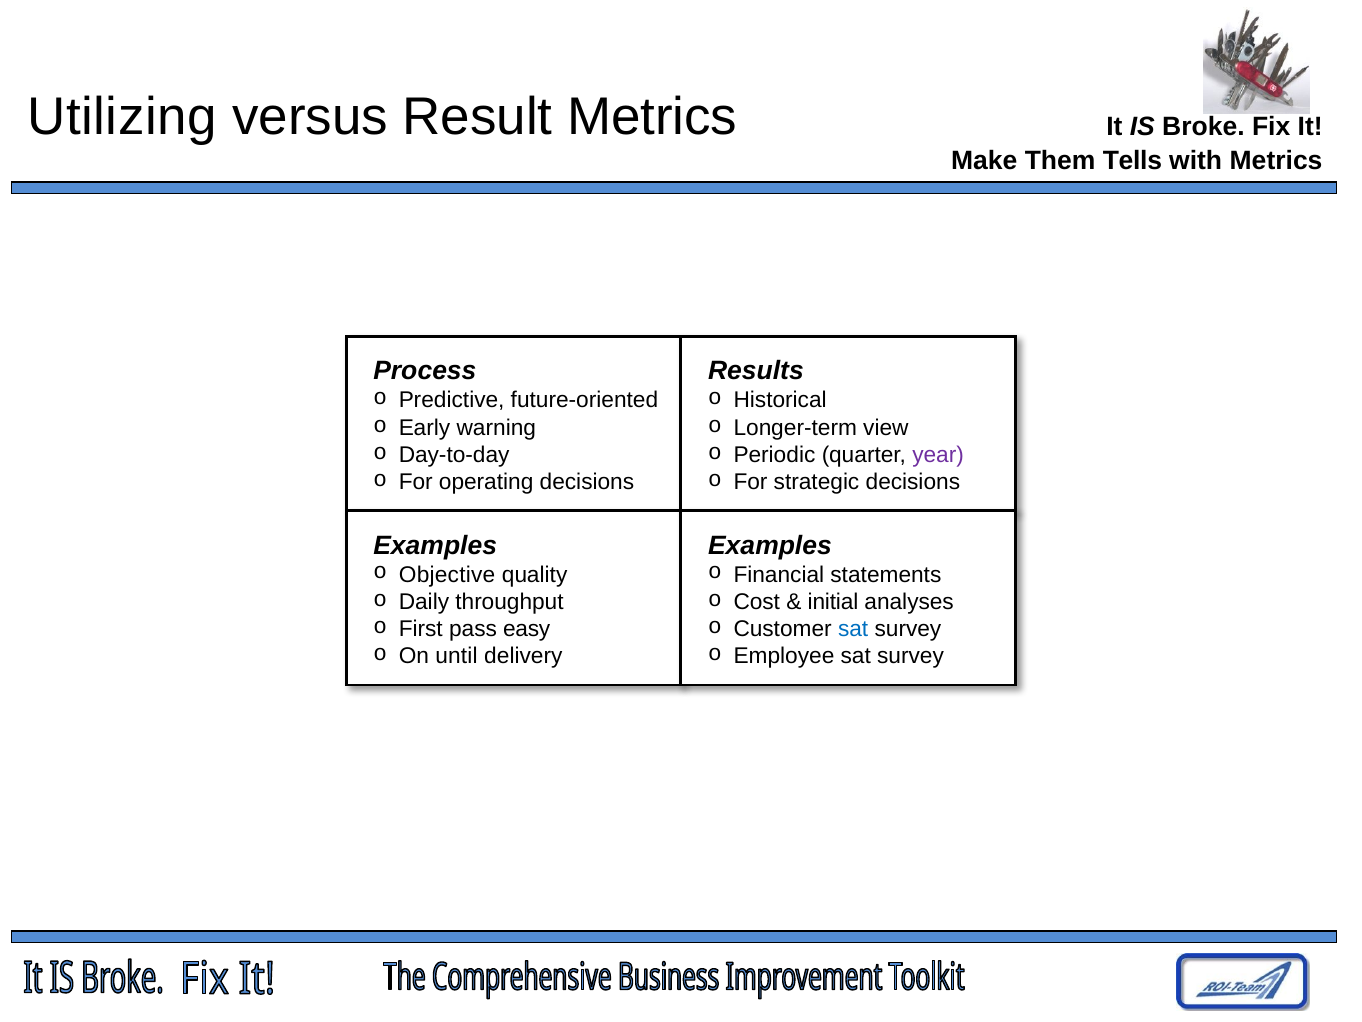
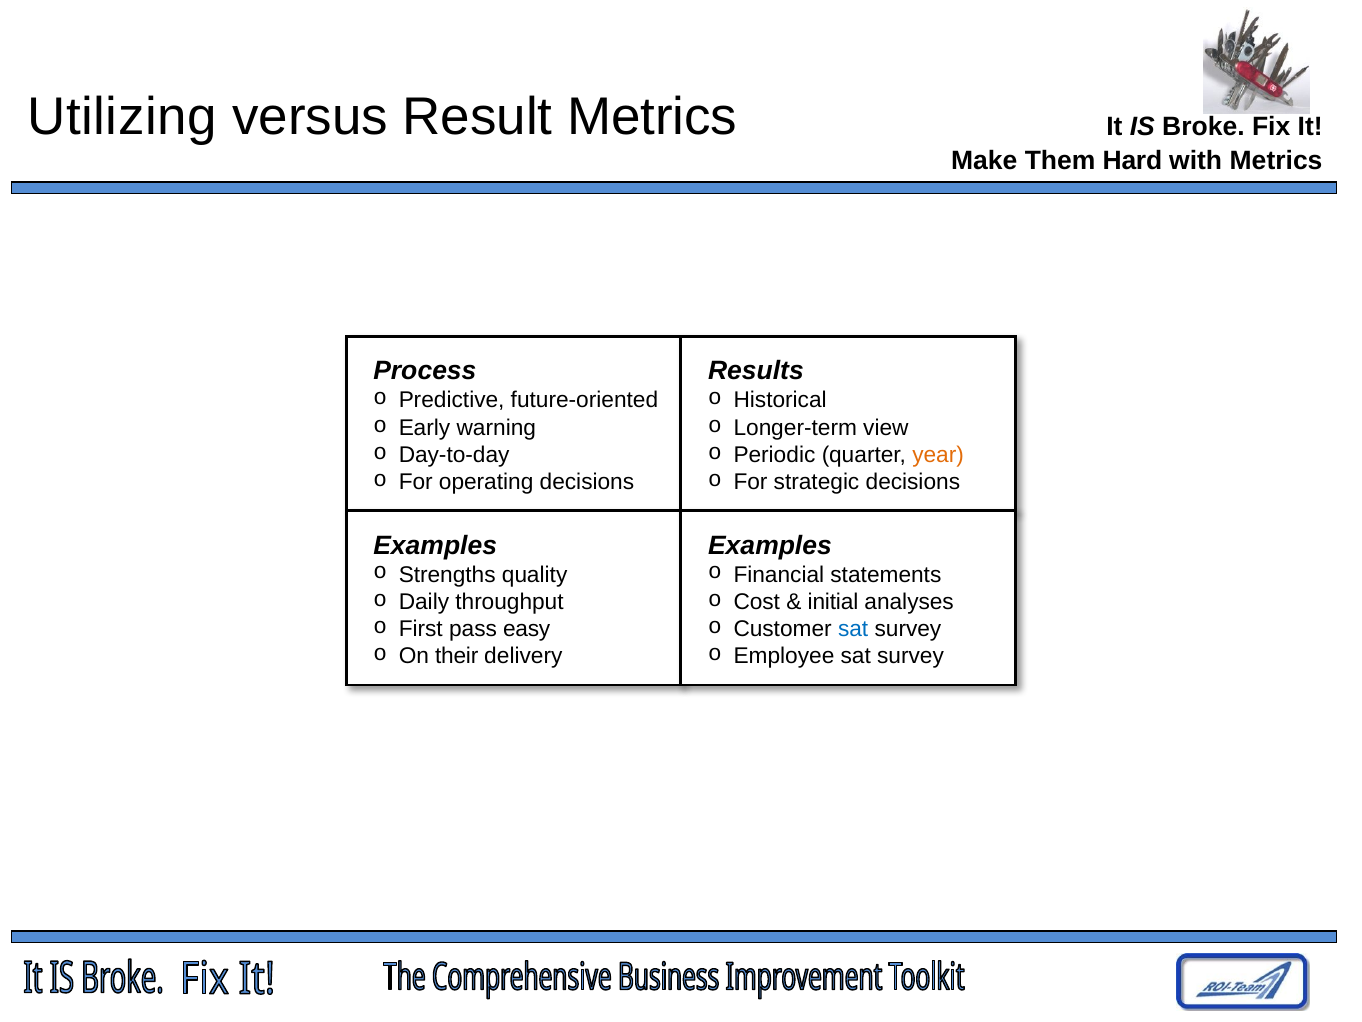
Tells: Tells -> Hard (1132, 160)
year colour: purple -> orange (938, 455)
Objective: Objective -> Strengths (447, 574)
until: until -> their (457, 656)
